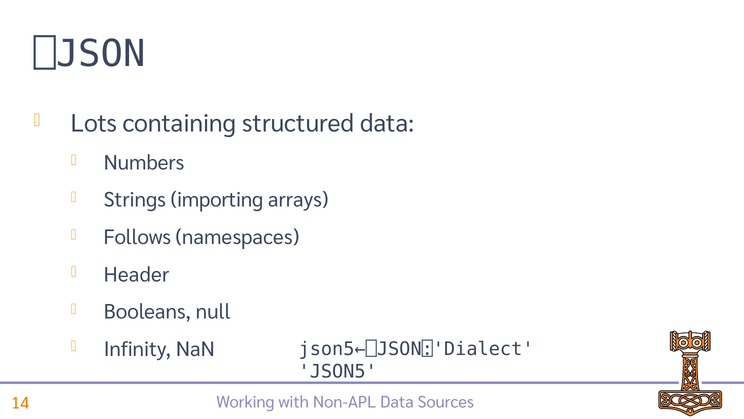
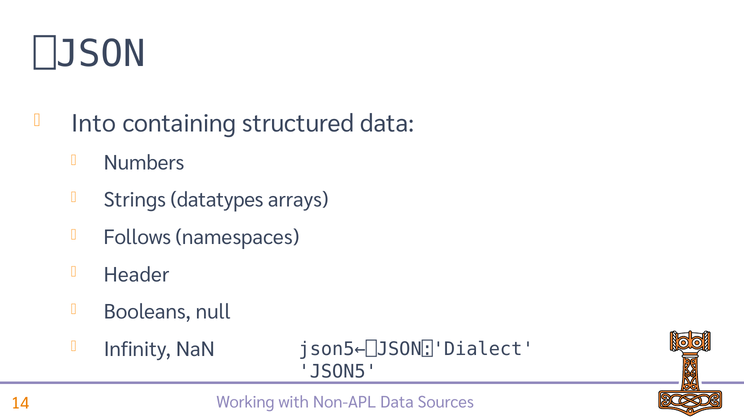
Lots: Lots -> Into (94, 123)
importing: importing -> datatypes (217, 200)
